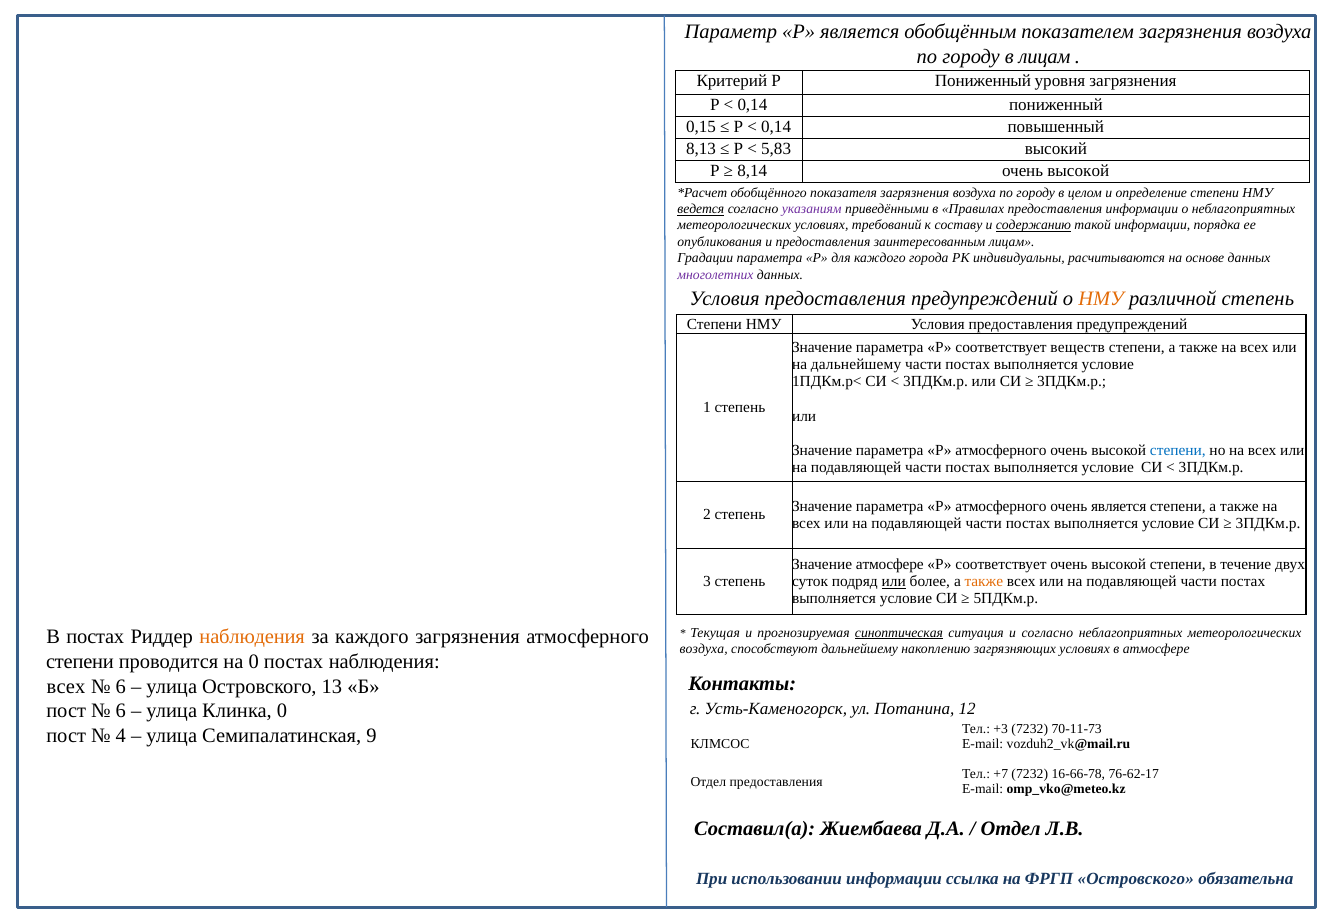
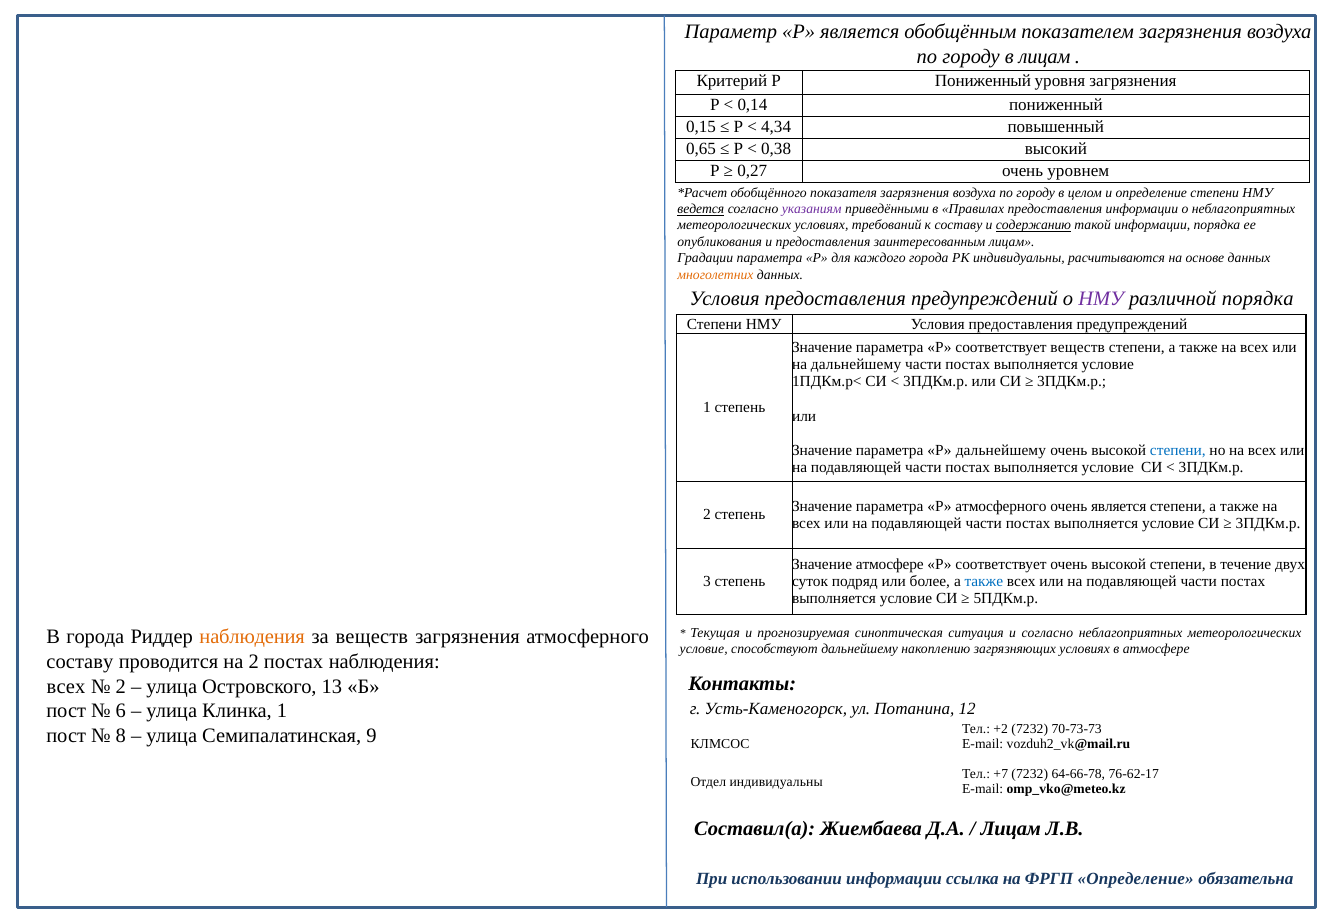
0,14: 0,14 -> 4,34 (776, 127)
8,13: 8,13 -> 0,65 (701, 149)
5,83: 5,83 -> 0,38 (776, 149)
8,14: 8,14 -> 0,27 (752, 171)
высокой: высокой -> уровнем (1078, 171)
многолетних colour: purple -> orange (715, 275)
НМУ colour: orange -> purple (1101, 299)
различной степень: степень -> порядка (1258, 299)
атмосферного: атмосферного -> дальнейшему (1001, 450)
или underline: present -> none (894, 581)
также colour: orange -> blue (984, 581)
В постах: постах -> города (95, 637)
за каждого: каждого -> веществ (372, 637)
синоптическая underline: present -> none (899, 633)
воздуха: воздуха -> условие (704, 649)
степени: степени -> составу (80, 662)
на 0: 0 -> 2 (254, 662)
6: 6 -> 2 (121, 686)
Клинка 0: 0 -> 1 (282, 711)
+3: +3 -> +2 (1001, 729)
70-11-73: 70-11-73 -> 70-73-73 (1077, 729)
4: 4 -> 8 (121, 735)
16-66-78: 16-66-78 -> 64-66-78 (1078, 774)
Отдел предоставления: предоставления -> индивидуальны (776, 781)
Отдел: Отдел -> Лицам (1011, 829)
ФРГП Островского: Островского -> Определение (1136, 879)
